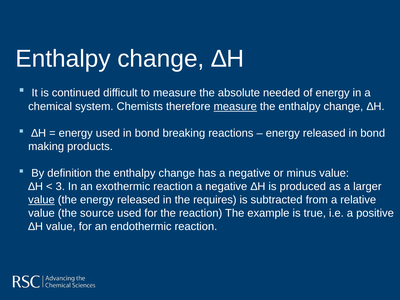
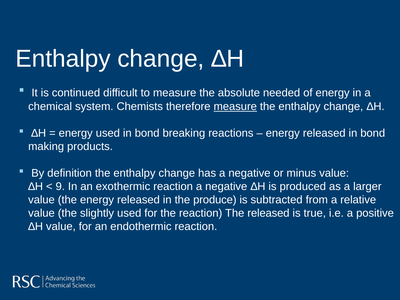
3: 3 -> 9 (60, 187)
value underline: present -> none (41, 200)
requires: requires -> produce (215, 200)
source: source -> slightly (97, 213)
The example: example -> released (268, 213)
